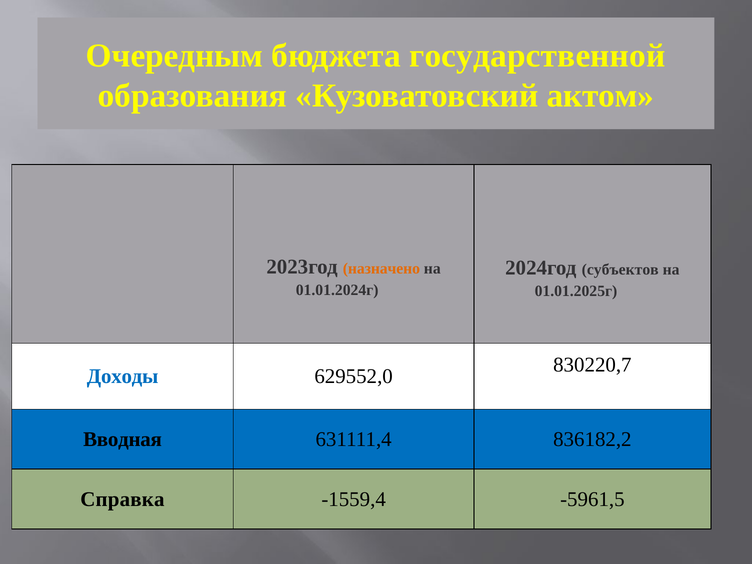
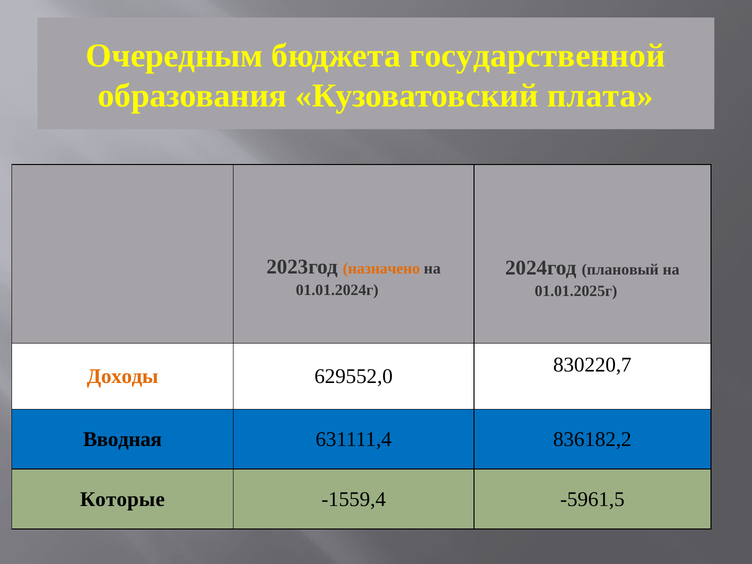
актом: актом -> плата (600, 96)
субъектов: субъектов -> плановый (620, 270)
Доходы colour: blue -> orange (123, 376)
Справка: Справка -> Которые (122, 499)
